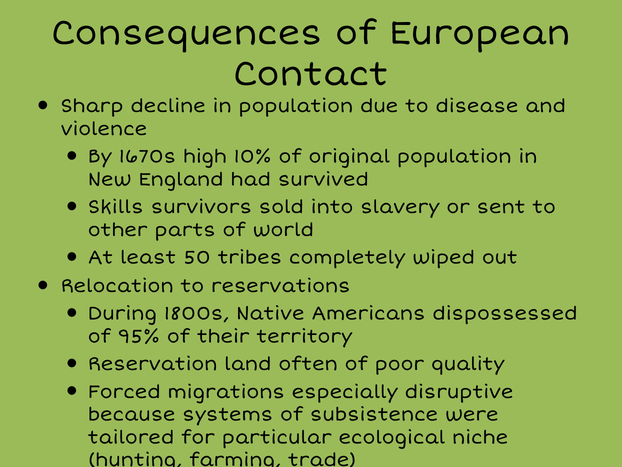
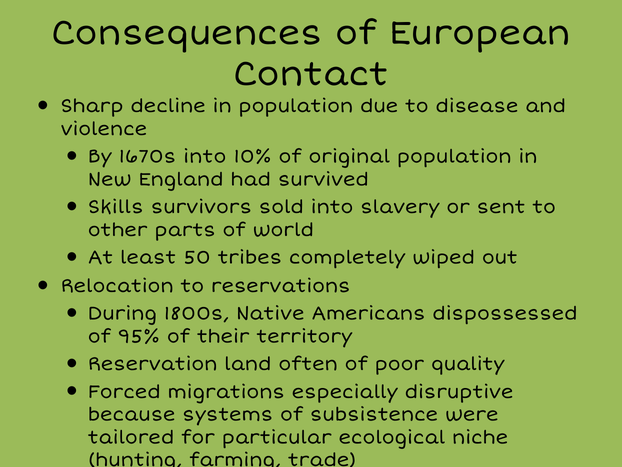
1670s high: high -> into (205, 156)
